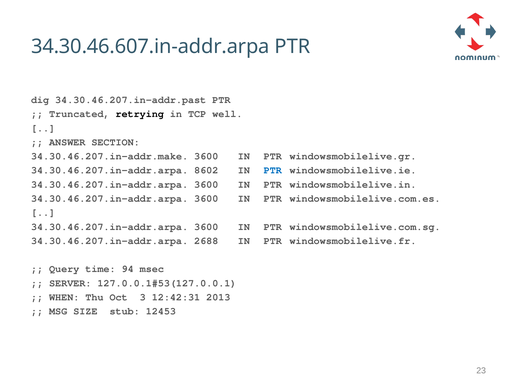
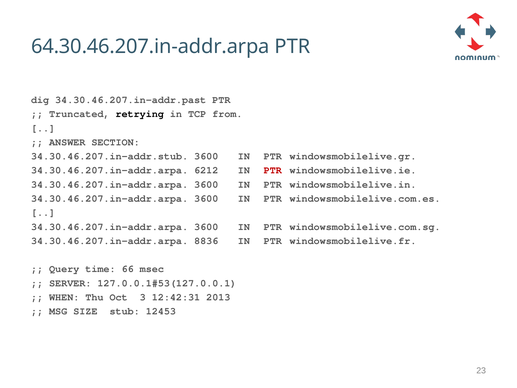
34.30.46.607.in-addr.arpa: 34.30.46.607.in-addr.arpa -> 64.30.46.207.in-addr.arpa (150, 47)
well: well -> from (227, 114)
34.30.46.207.in-addr.make: 34.30.46.207.in-addr.make -> 34.30.46.207.in-addr.stub (110, 156)
8602: 8602 -> 6212 (206, 170)
PTR colour: blue -> red (273, 170)
2688: 2688 -> 8836 (206, 241)
94: 94 -> 66 (128, 269)
